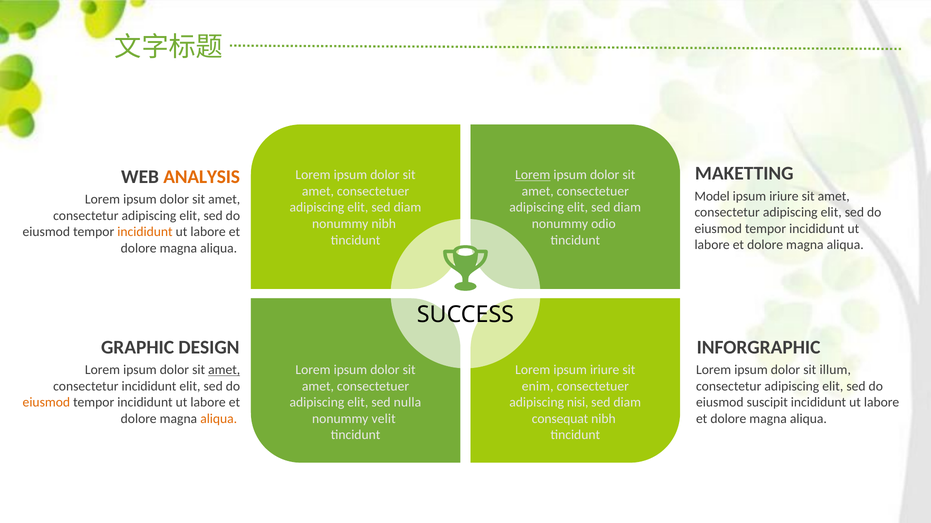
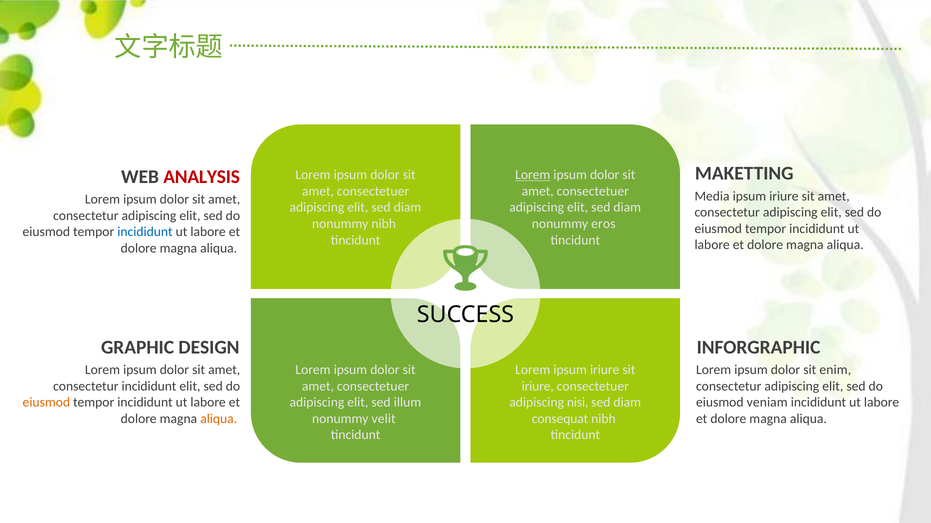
ANALYSIS colour: orange -> red (202, 177)
Model: Model -> Media (712, 196)
odio: odio -> eros (603, 224)
incididunt colour: orange -> blue (145, 232)
amet underline: present -> none (224, 370)
illum: illum -> enim (835, 370)
enim: enim -> iriure (538, 387)
nulla: nulla -> illum (407, 403)
suscipit: suscipit -> veniam (767, 403)
